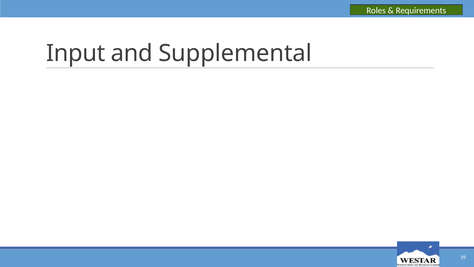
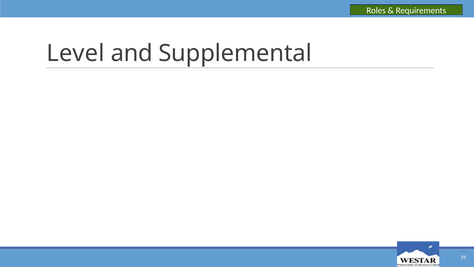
Input: Input -> Level (76, 53)
